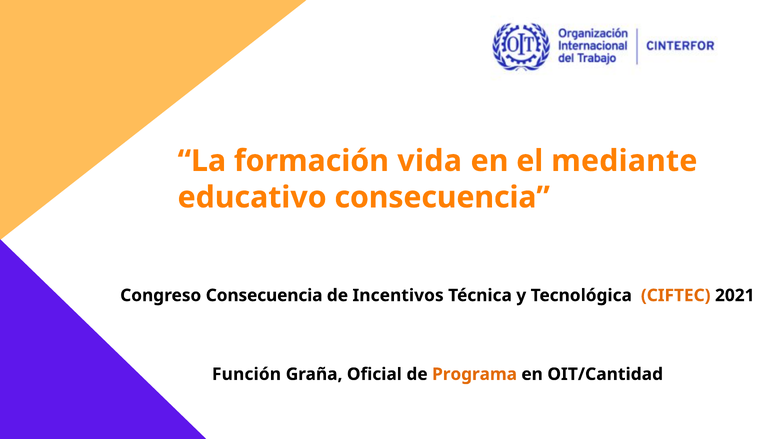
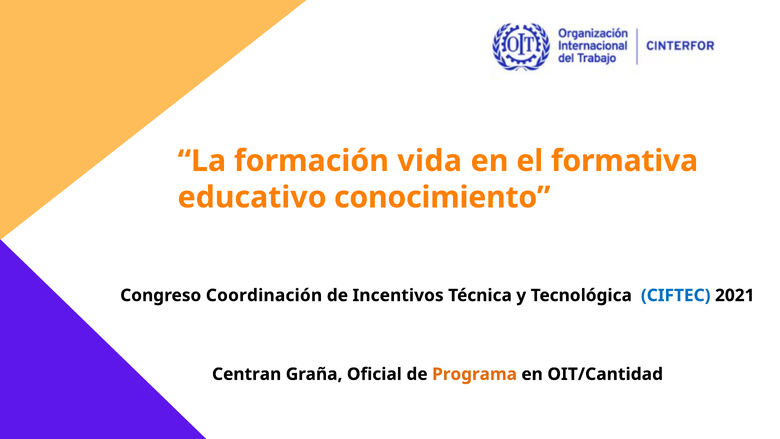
mediante: mediante -> formativa (625, 161)
educativo consecuencia: consecuencia -> conocimiento (442, 197)
Congreso Consecuencia: Consecuencia -> Coordinación (264, 295)
CIFTEC colour: orange -> blue (676, 295)
Función: Función -> Centran (247, 374)
